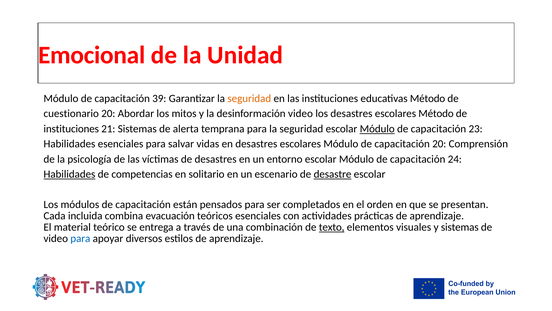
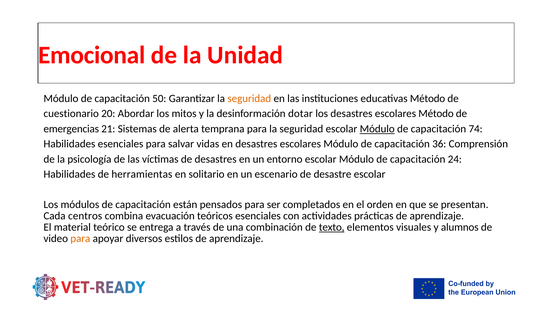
39: 39 -> 50 (159, 98)
desinformación video: video -> dotar (300, 114)
instituciones: instituciones -> emergencias (71, 129)
23: 23 -> 74 (476, 129)
capacitación 20: 20 -> 36 (439, 144)
Habilidades underline: present -> none (69, 174)
competencias: competencias -> herramientas (142, 174)
desastre underline: present -> none (333, 174)
incluida: incluida -> centros (85, 216)
y sistemas: sistemas -> alumnos (460, 227)
para colour: blue -> orange (80, 238)
